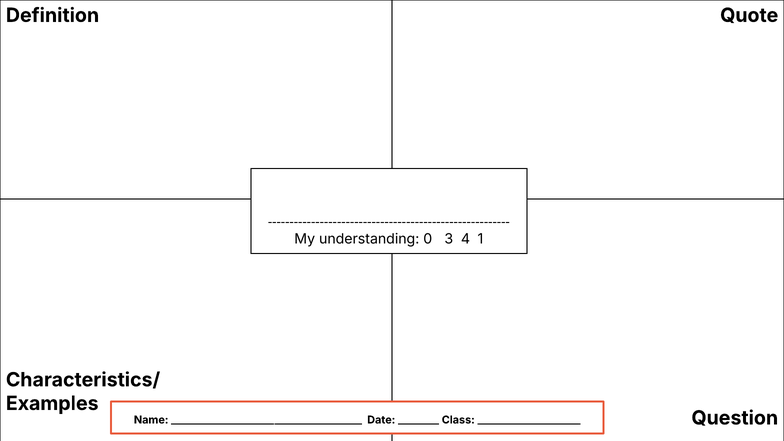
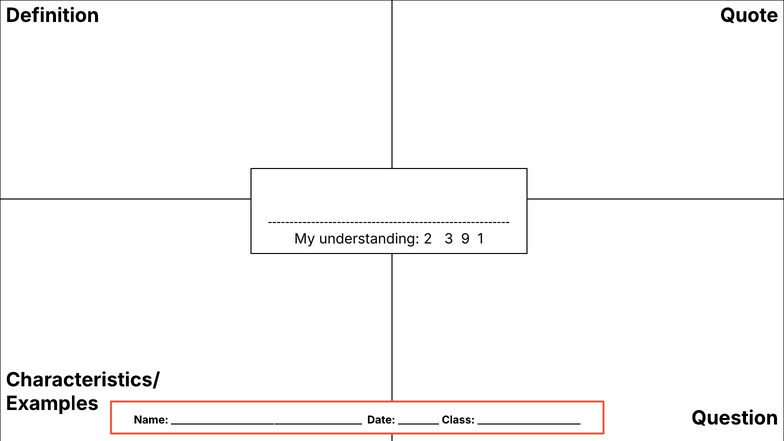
0: 0 -> 2 (428, 239)
4: 4 -> 9 (465, 239)
